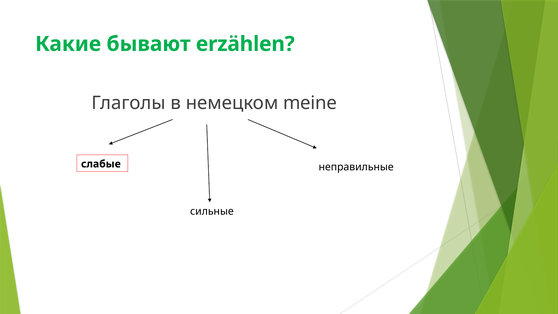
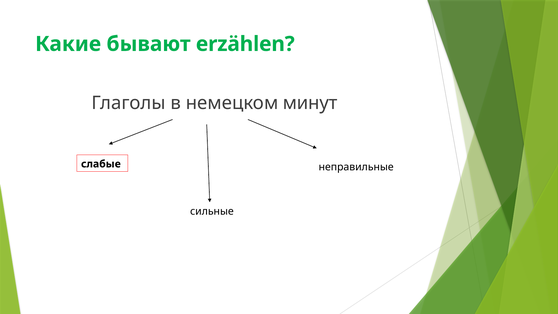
meine: meine -> минут (310, 103)
